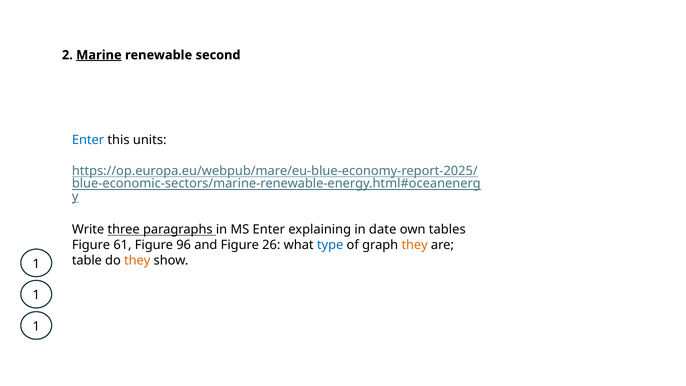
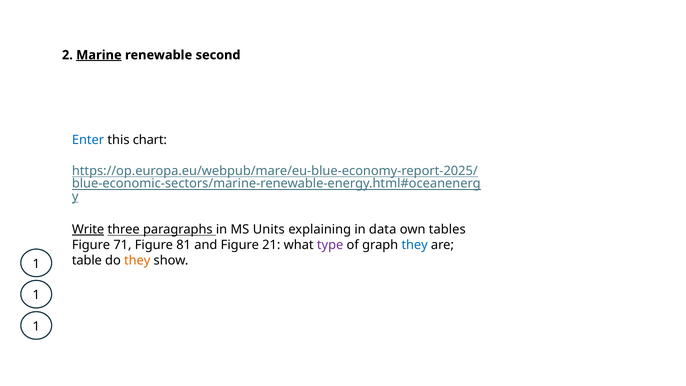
units: units -> chart (150, 140)
Write underline: none -> present (88, 229)
MS Enter: Enter -> Units (269, 229)
date: date -> data (383, 229)
61: 61 -> 71 (122, 245)
96: 96 -> 81 (184, 245)
26: 26 -> 21 (271, 245)
type colour: blue -> purple (330, 245)
they colour: orange -> blue (415, 245)
